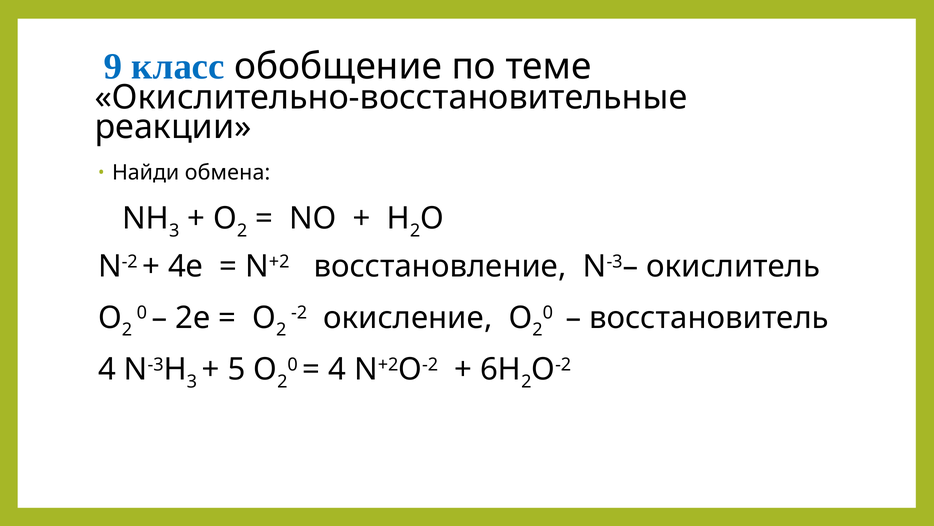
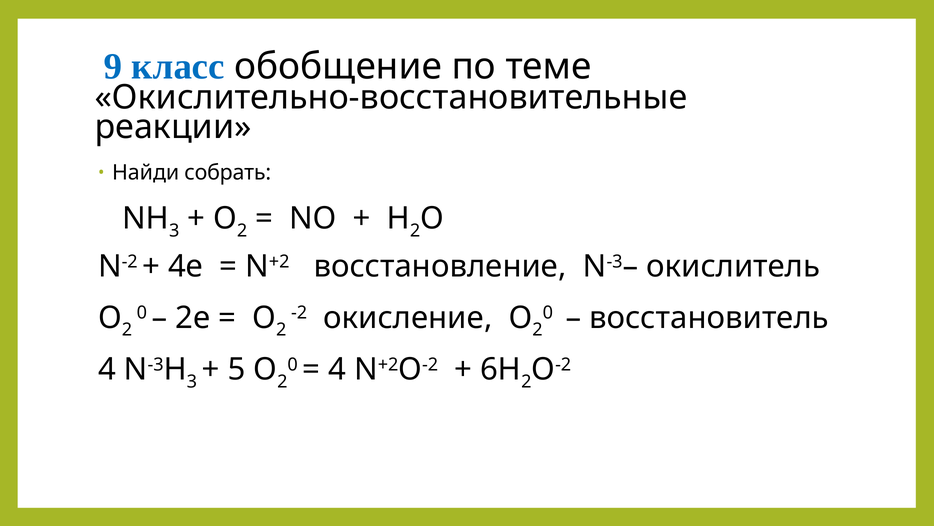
обмена: обмена -> собрать (228, 173)
